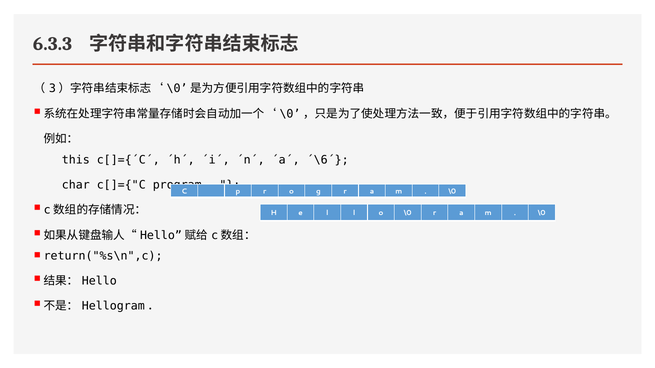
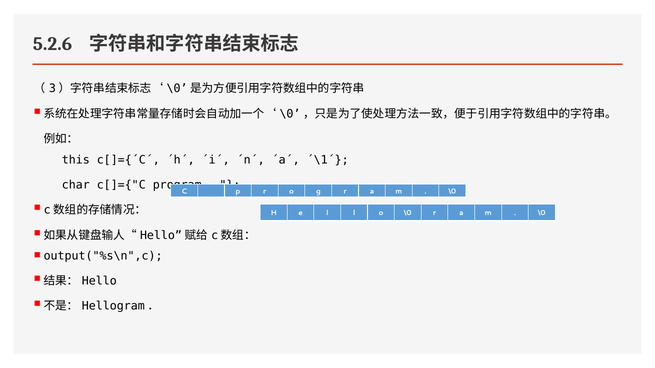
6.3.3: 6.3.3 -> 5.2.6 (52, 44)
´\6´: ´\6´ -> ´\1´ (328, 160)
return("%s\n",c: return("%s\n",c -> output("%s\n",c (103, 256)
